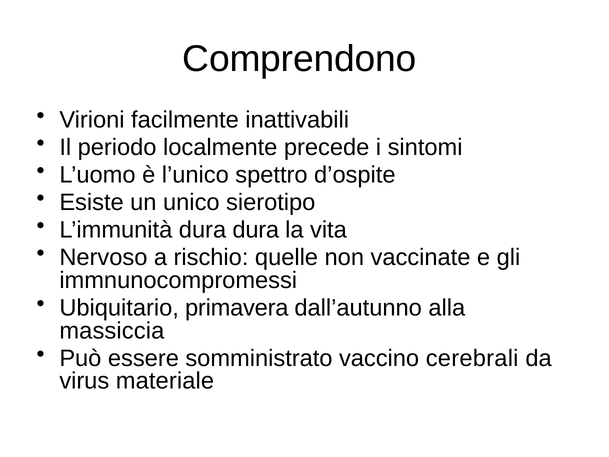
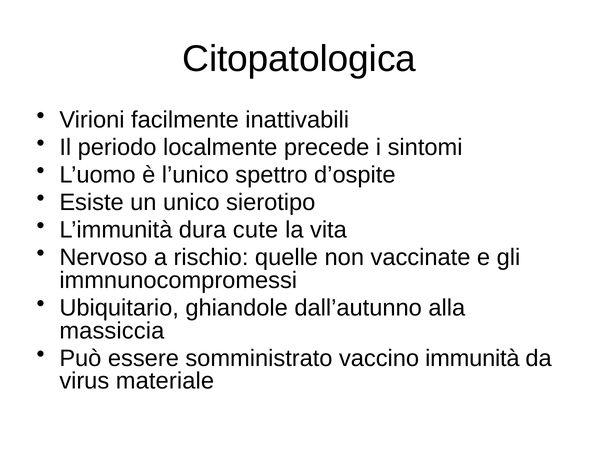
Comprendono: Comprendono -> Citopatologica (299, 59)
dura dura: dura -> cute (256, 230)
primavera: primavera -> ghiandole (237, 308)
cerebrali: cerebrali -> immunità (472, 358)
